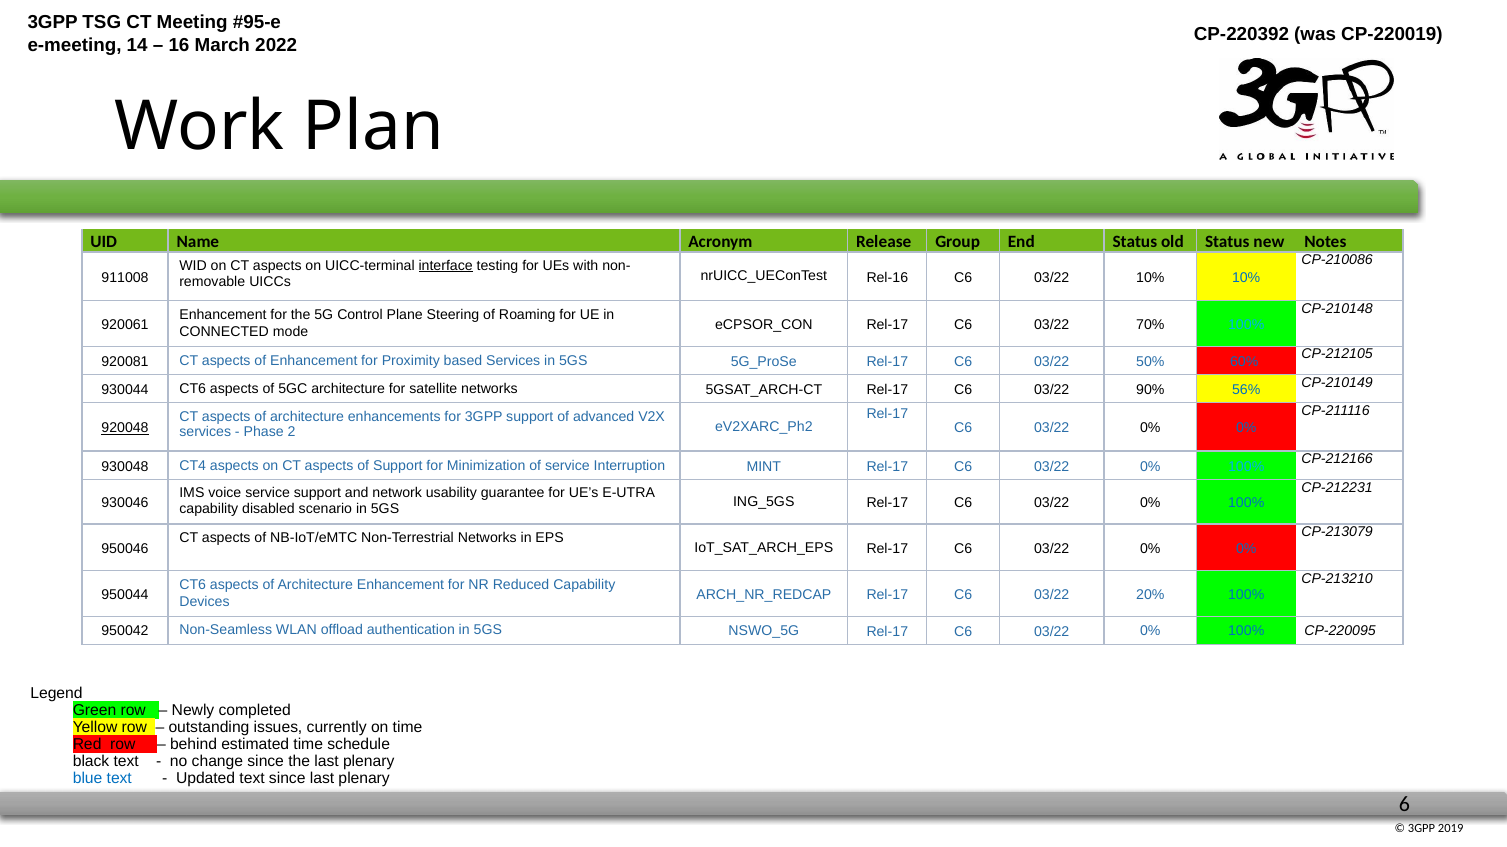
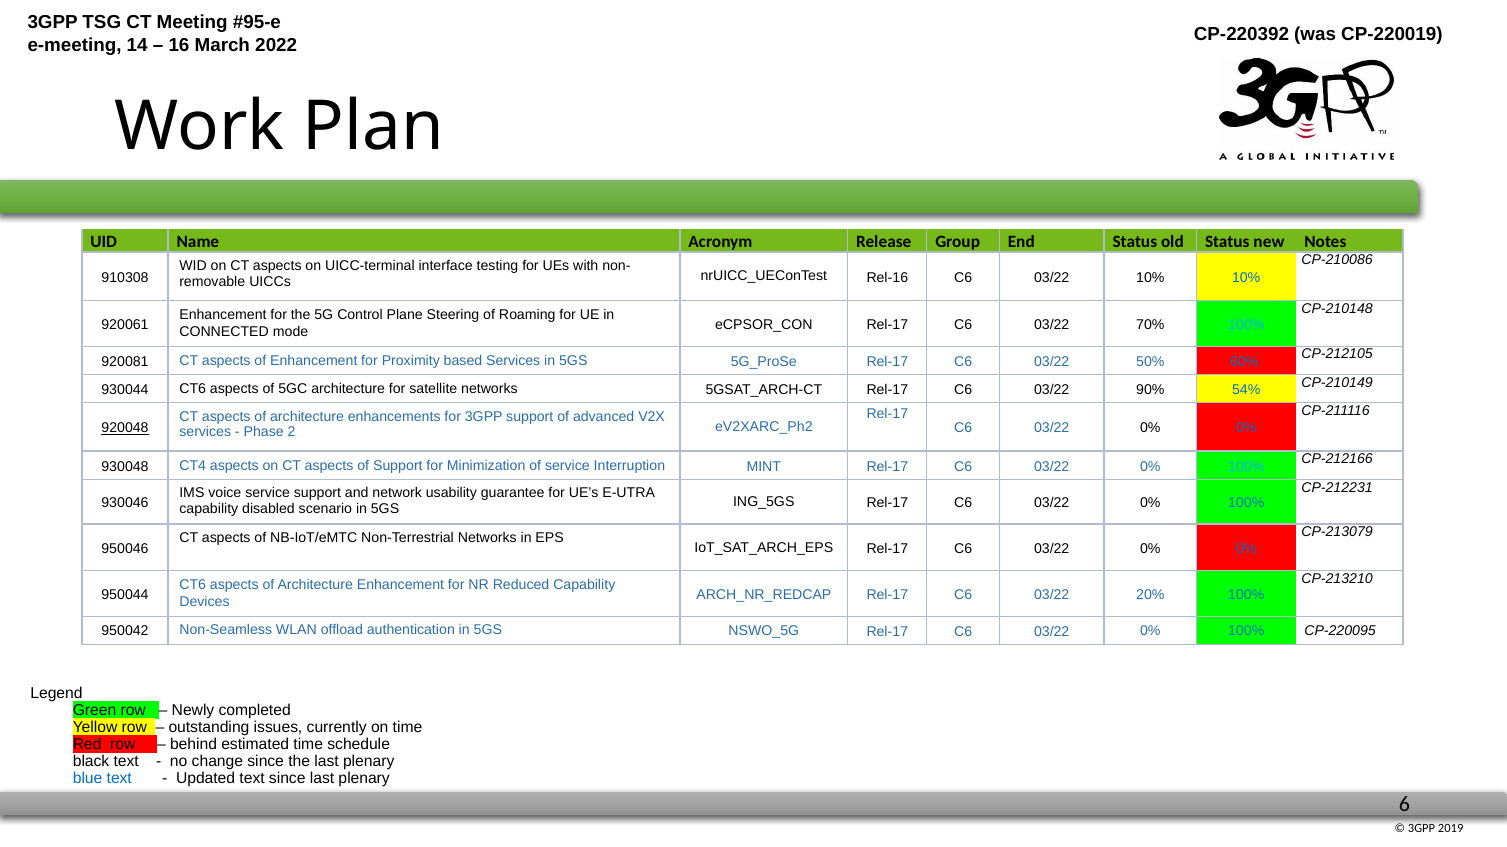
interface underline: present -> none (446, 266)
911008: 911008 -> 910308 (125, 278)
56%: 56% -> 54% (1246, 390)
